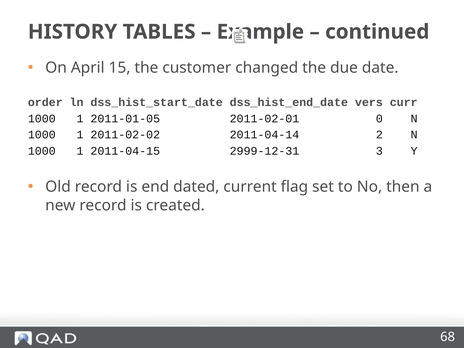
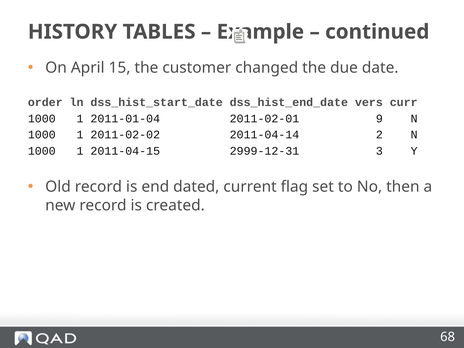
2011-01-05: 2011-01-05 -> 2011-01-04 (125, 119)
0: 0 -> 9 (379, 119)
